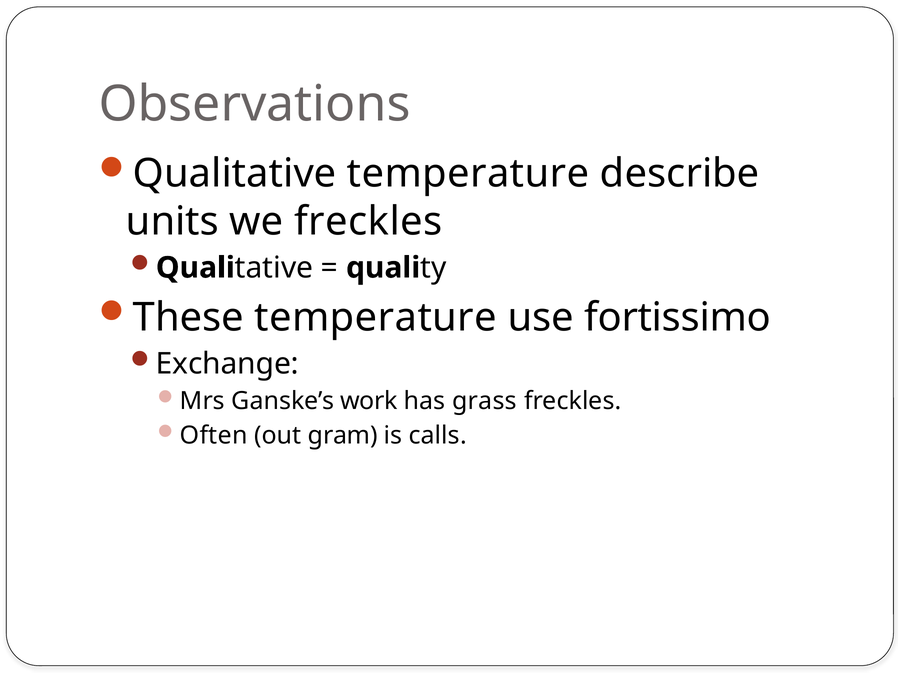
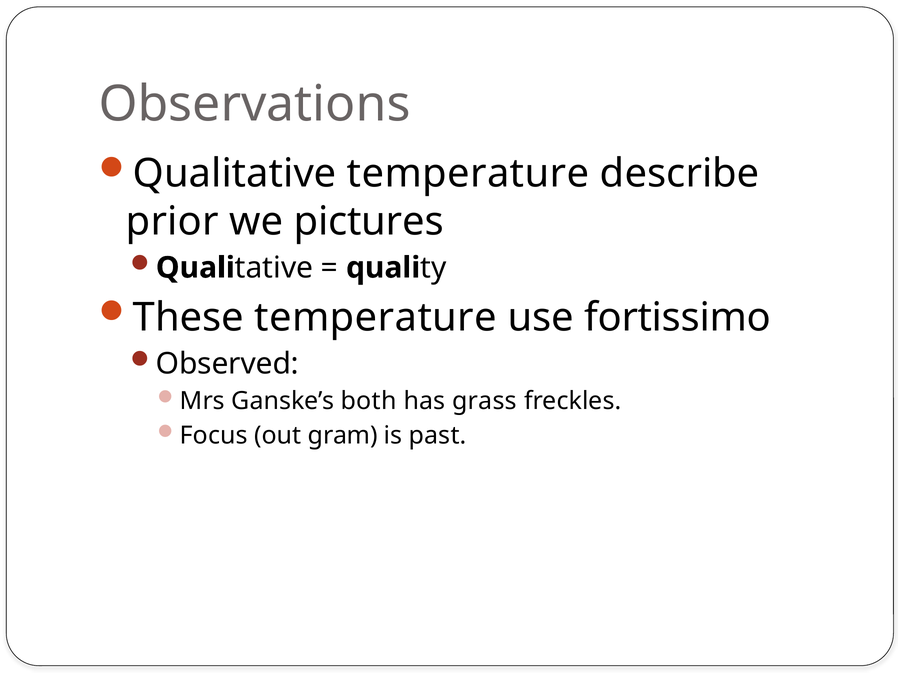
units: units -> prior (172, 222)
we freckles: freckles -> pictures (369, 222)
Exchange: Exchange -> Observed (227, 364)
work: work -> both (369, 401)
Often: Often -> Focus (214, 436)
calls: calls -> past (438, 436)
